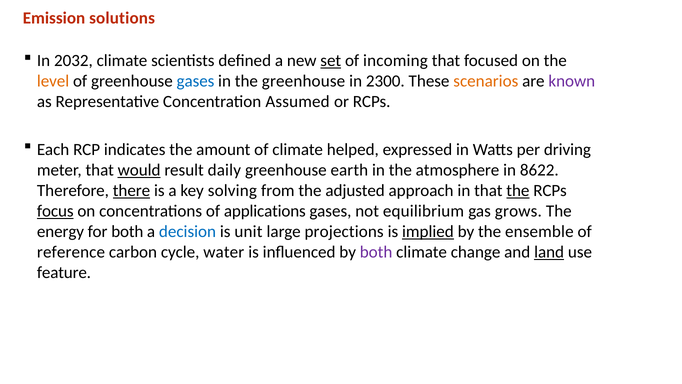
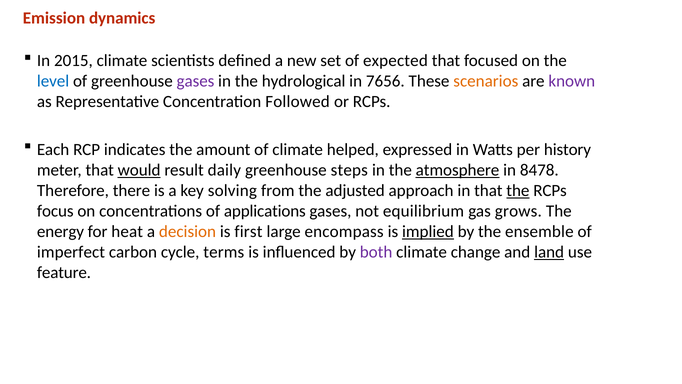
solutions: solutions -> dynamics (122, 18)
2032: 2032 -> 2015 (73, 61)
set underline: present -> none (331, 61)
incoming: incoming -> expected (395, 61)
level colour: orange -> blue (53, 81)
gases colour: blue -> purple (195, 81)
the greenhouse: greenhouse -> hydrological (304, 81)
2300: 2300 -> 7656 (385, 81)
Assumed: Assumed -> Followed (298, 102)
driving: driving -> history (567, 149)
earth: earth -> steps (349, 170)
atmosphere underline: none -> present (458, 170)
8622: 8622 -> 8478 (539, 170)
there underline: present -> none (131, 190)
focus underline: present -> none (55, 211)
for both: both -> heat (127, 231)
decision colour: blue -> orange (188, 231)
unit: unit -> first (248, 231)
projections: projections -> encompass (344, 231)
reference: reference -> imperfect (71, 252)
water: water -> terms (224, 252)
